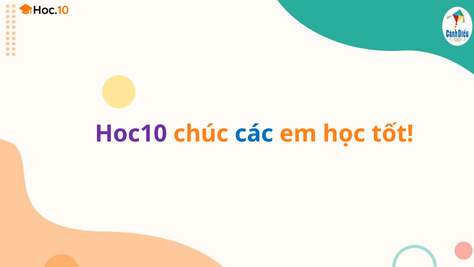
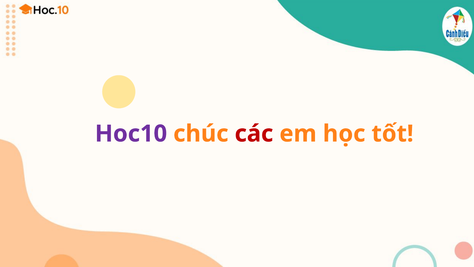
các colour: blue -> red (254, 134)
